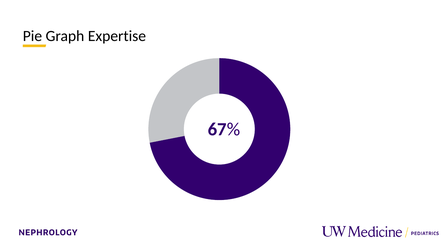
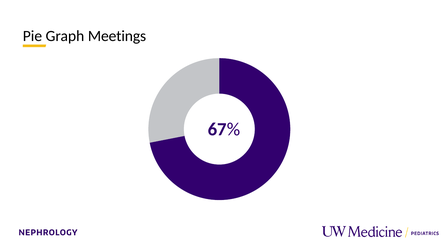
Expertise: Expertise -> Meetings (117, 36)
